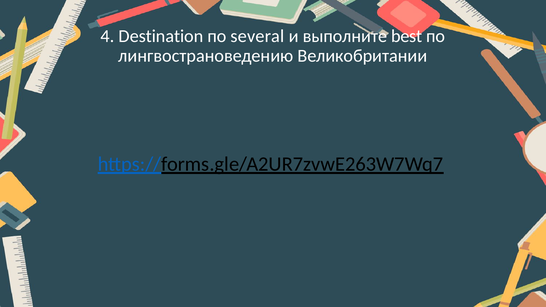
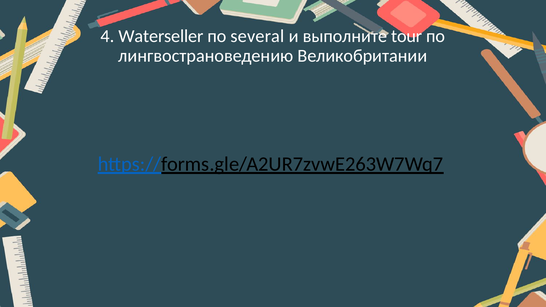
Destination: Destination -> Waterseller (161, 36)
best: best -> tour (407, 36)
